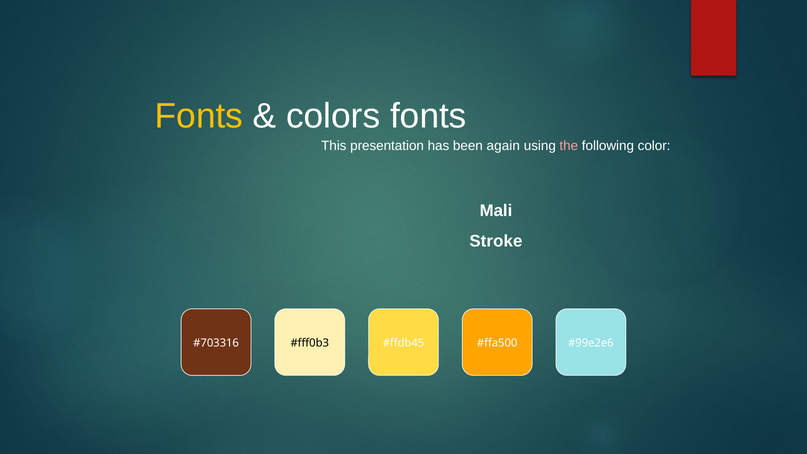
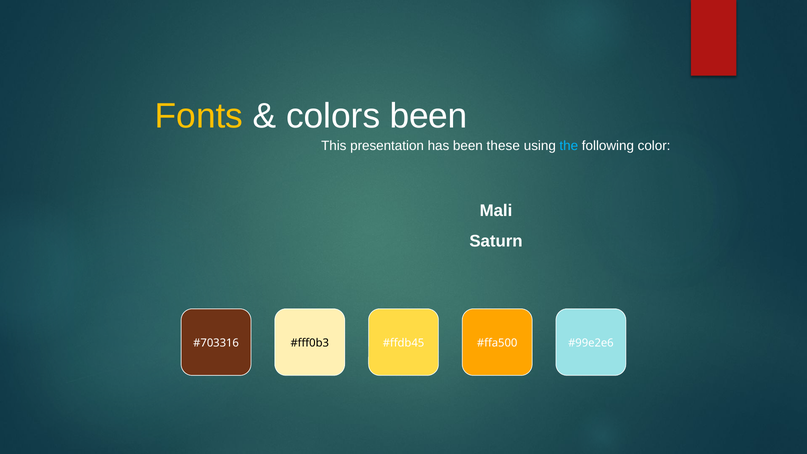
colors fonts: fonts -> been (429, 116)
again: again -> these (503, 146)
the colour: pink -> light blue (569, 146)
Stroke: Stroke -> Saturn (496, 241)
